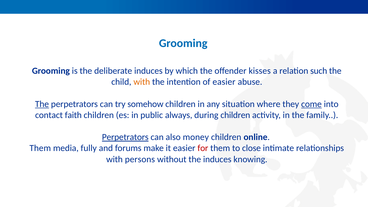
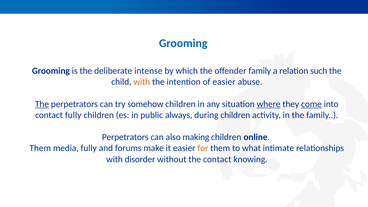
deliberate induces: induces -> intense (148, 71)
offender kisses: kisses -> family (260, 71)
where underline: none -> present (269, 104)
contact faith: faith -> fully (73, 115)
Perpetrators underline: present -> none (125, 137)
money: money -> making (196, 137)
for colour: red -> orange (203, 148)
close: close -> what (251, 148)
persons: persons -> disorder (140, 159)
the induces: induces -> contact (217, 159)
